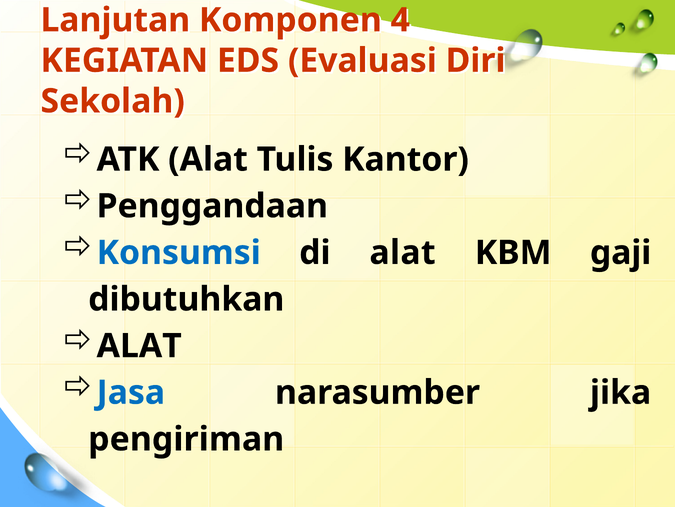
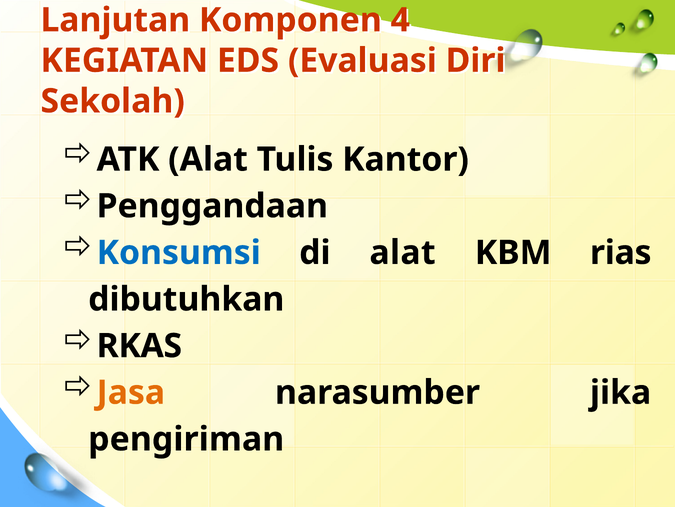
gaji: gaji -> rias (621, 252)
ALAT: ALAT -> RKAS (139, 345)
Jasa colour: blue -> orange (131, 392)
